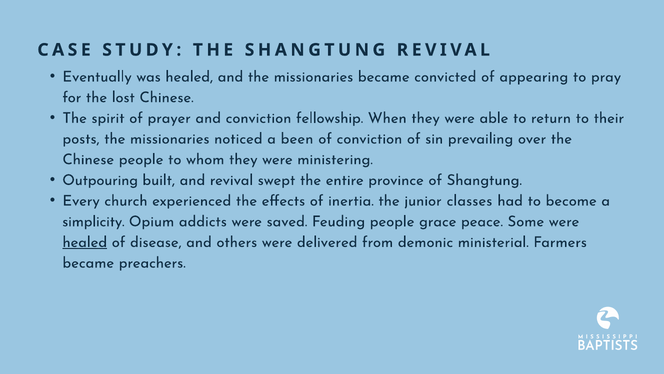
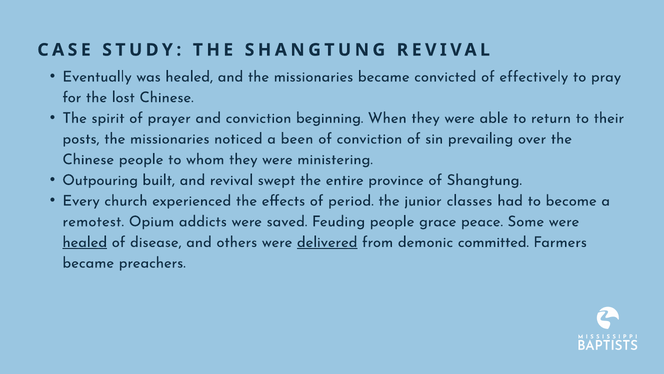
appearing: appearing -> effectively (534, 77)
fellowship: fellowship -> beginning (330, 118)
inertia: inertia -> period (351, 200)
simplicity: simplicity -> remotest (93, 221)
delivered underline: none -> present (327, 242)
ministerial: ministerial -> committed (493, 242)
